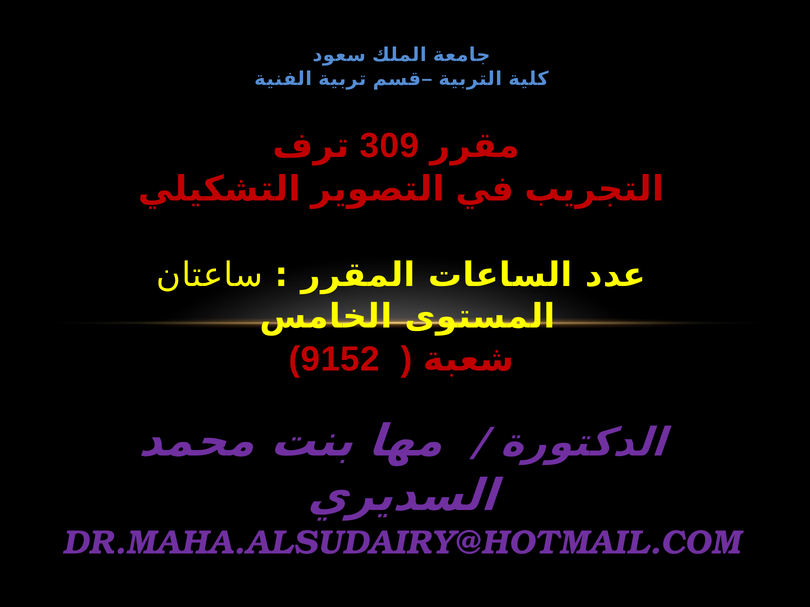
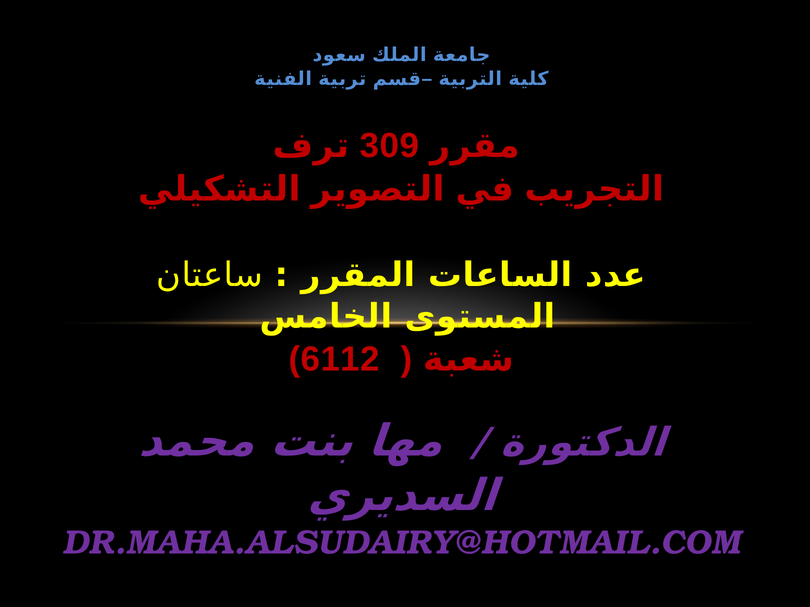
9152: 9152 -> 6112 (340, 360)
